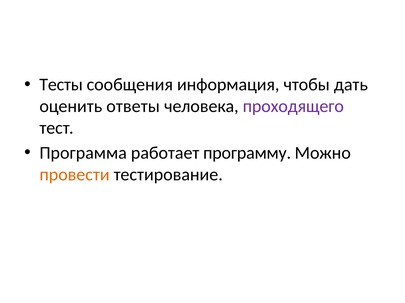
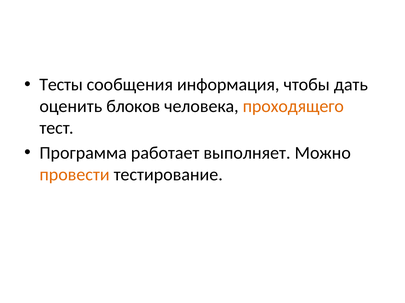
ответы: ответы -> блоков (133, 107)
проходящего colour: purple -> orange (293, 107)
программу: программу -> выполняет (247, 153)
